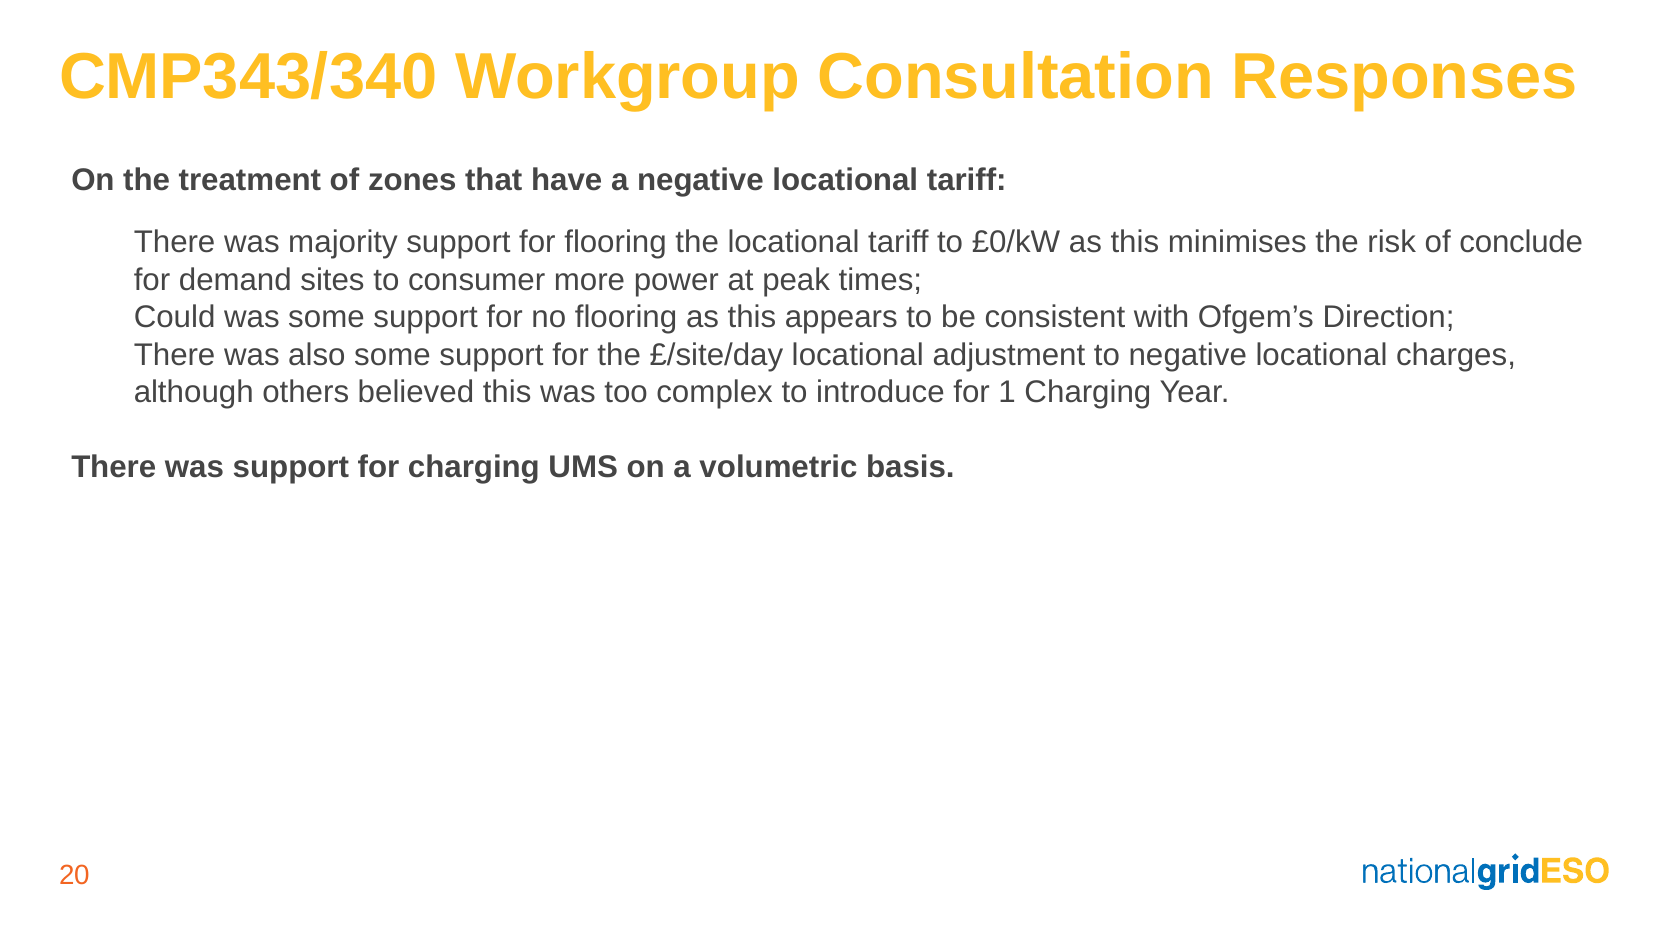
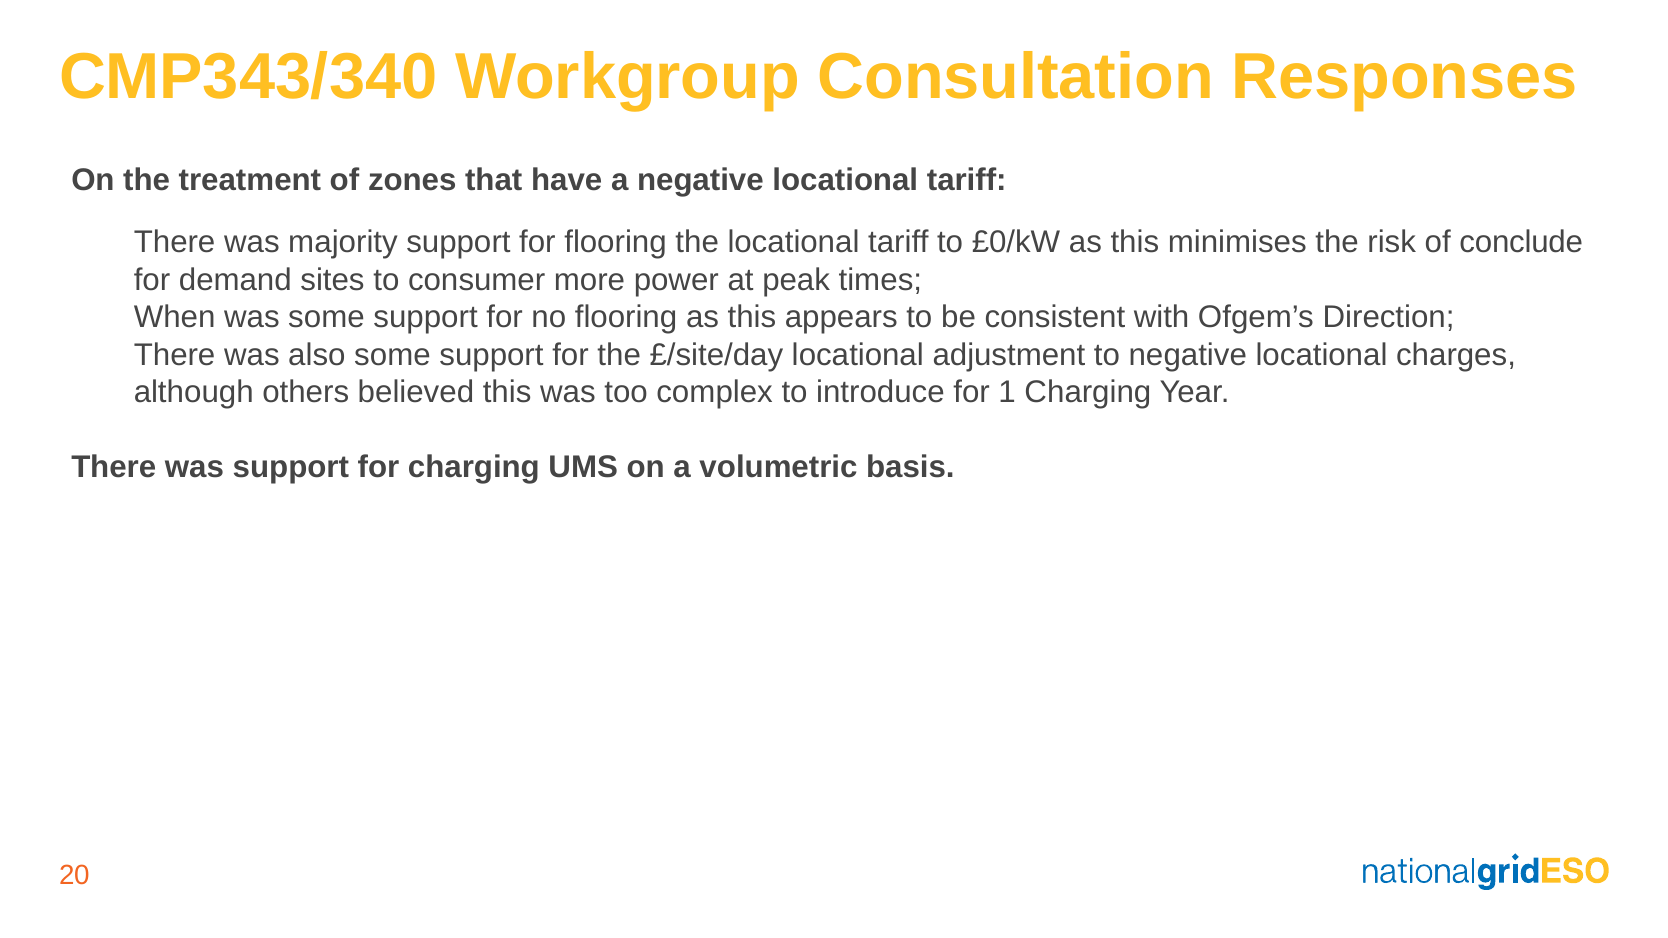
Could: Could -> When (175, 318)
